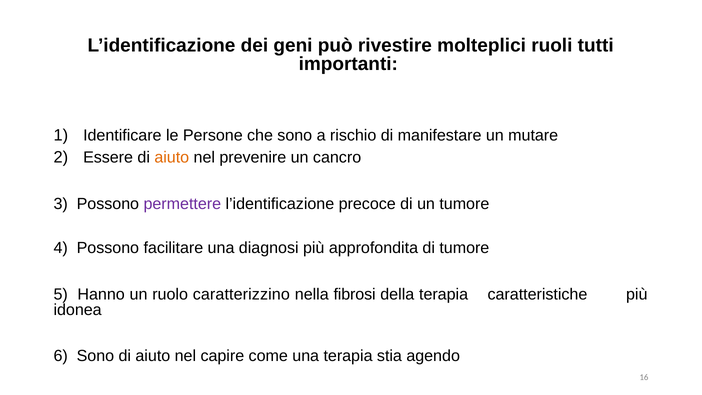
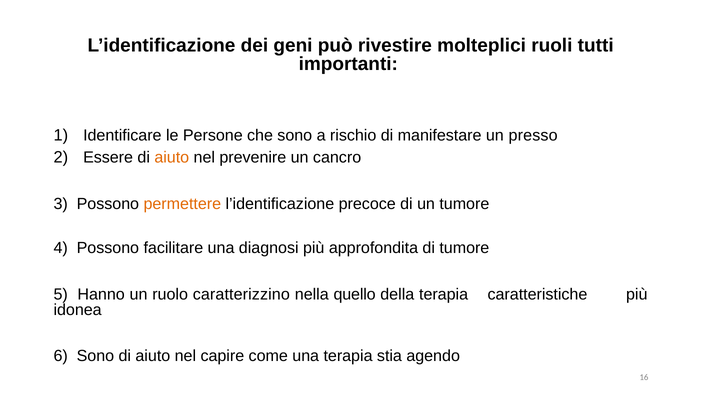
mutare: mutare -> presso (533, 135)
permettere colour: purple -> orange (182, 204)
fibrosi: fibrosi -> quello (355, 294)
